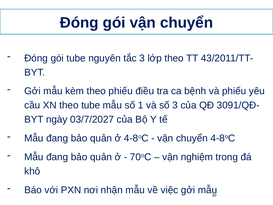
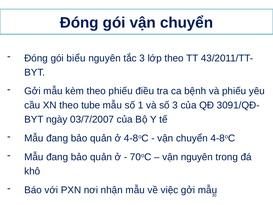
gói tube: tube -> biểu (76, 58)
03/7/2027: 03/7/2027 -> 03/7/2007 (92, 119)
vận nghiệm: nghiệm -> nguyên (197, 157)
